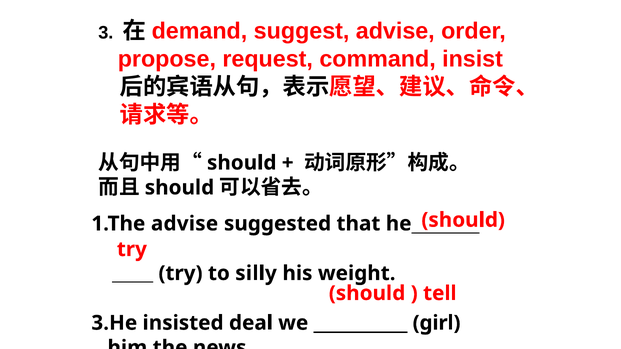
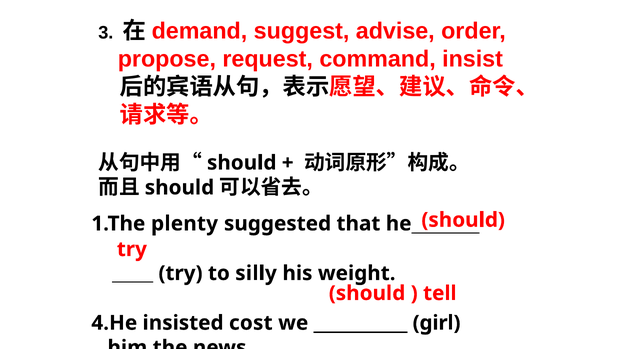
1.The advise: advise -> plenty (185, 224)
3.He: 3.He -> 4.He (114, 323)
deal: deal -> cost (251, 323)
